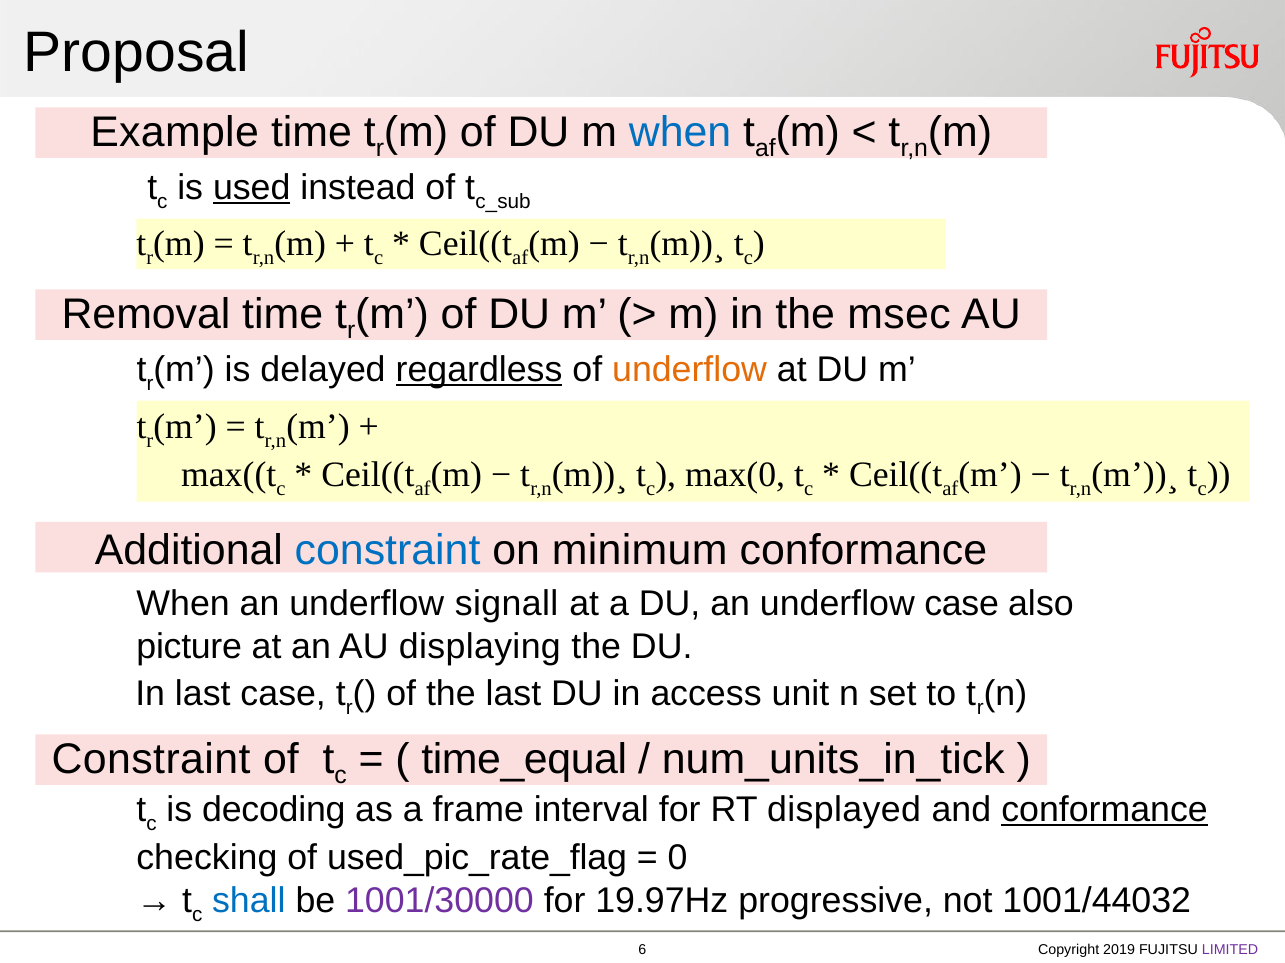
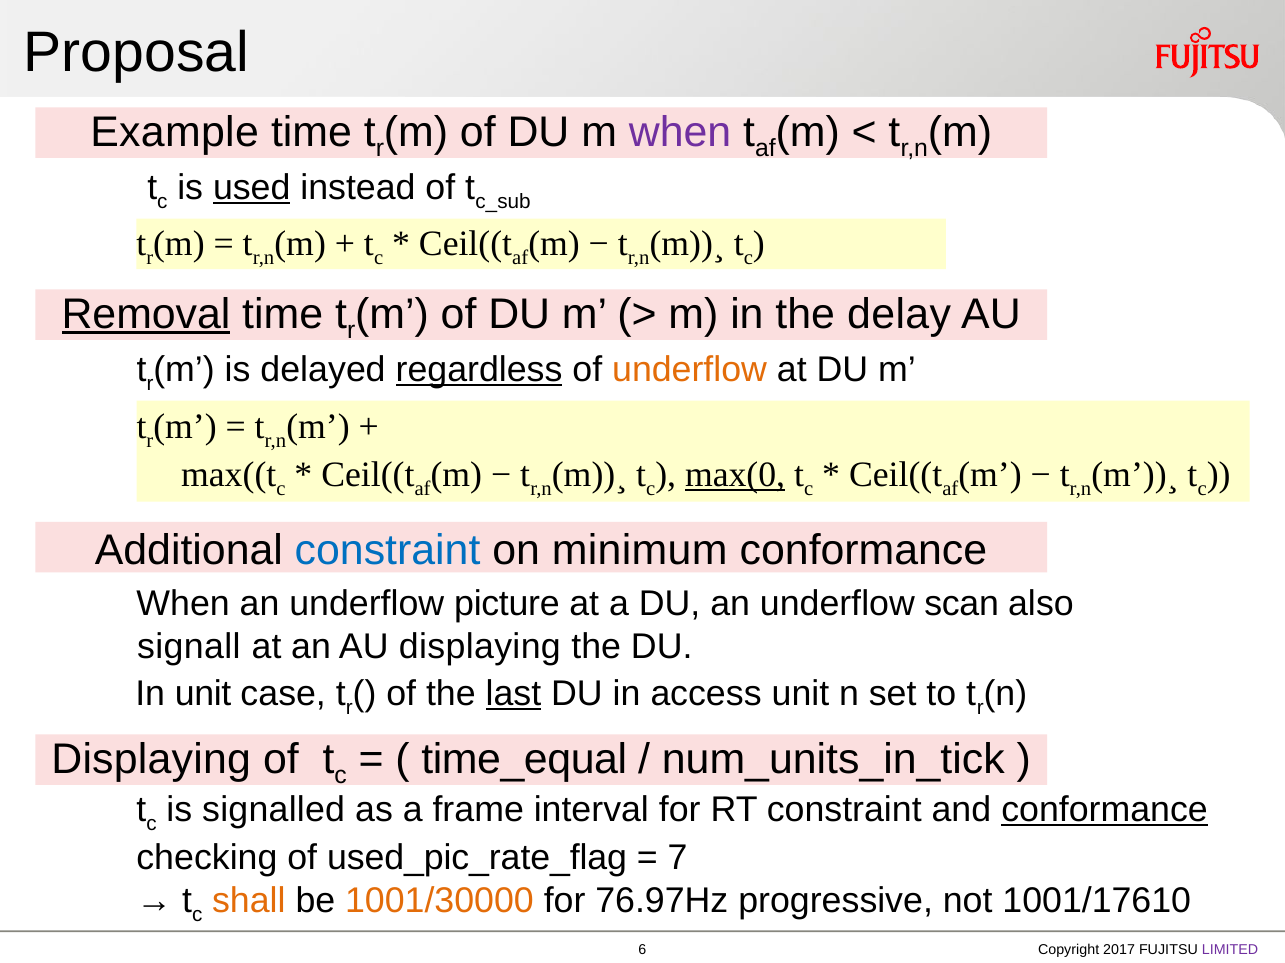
when colour: blue -> purple (680, 132)
Removal underline: none -> present (146, 314)
msec: msec -> delay (899, 314)
max(0 underline: none -> present (735, 475)
signall: signall -> picture (507, 605)
underflow case: case -> scan (962, 605)
picture: picture -> signall (189, 647)
In last: last -> unit (203, 694)
last underline: none -> present (513, 694)
Constraint: Constraint -> Displaying (151, 760)
decoding: decoding -> signalled (274, 810)
RT displayed: displayed -> constraint (844, 810)
0: 0 -> 7 (678, 859)
shall colour: blue -> orange (249, 902)
1001/30000 colour: purple -> orange (439, 902)
19.97Hz: 19.97Hz -> 76.97Hz (662, 902)
1001/44032: 1001/44032 -> 1001/17610 (1097, 902)
2019: 2019 -> 2017 (1119, 950)
